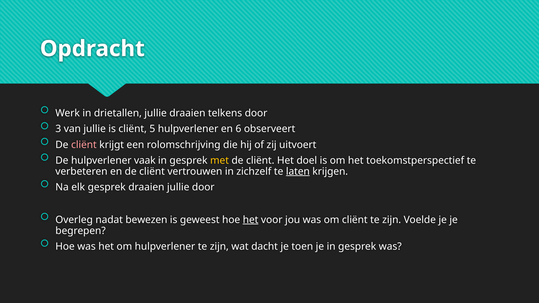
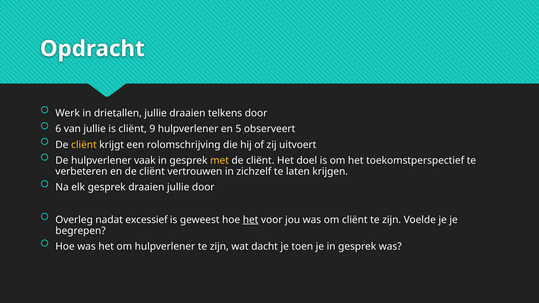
3: 3 -> 6 (58, 129)
5: 5 -> 9 (152, 129)
6: 6 -> 5 (238, 129)
cliënt colour: pink -> yellow (84, 145)
laten underline: present -> none (298, 171)
bewezen: bewezen -> excessief (146, 220)
